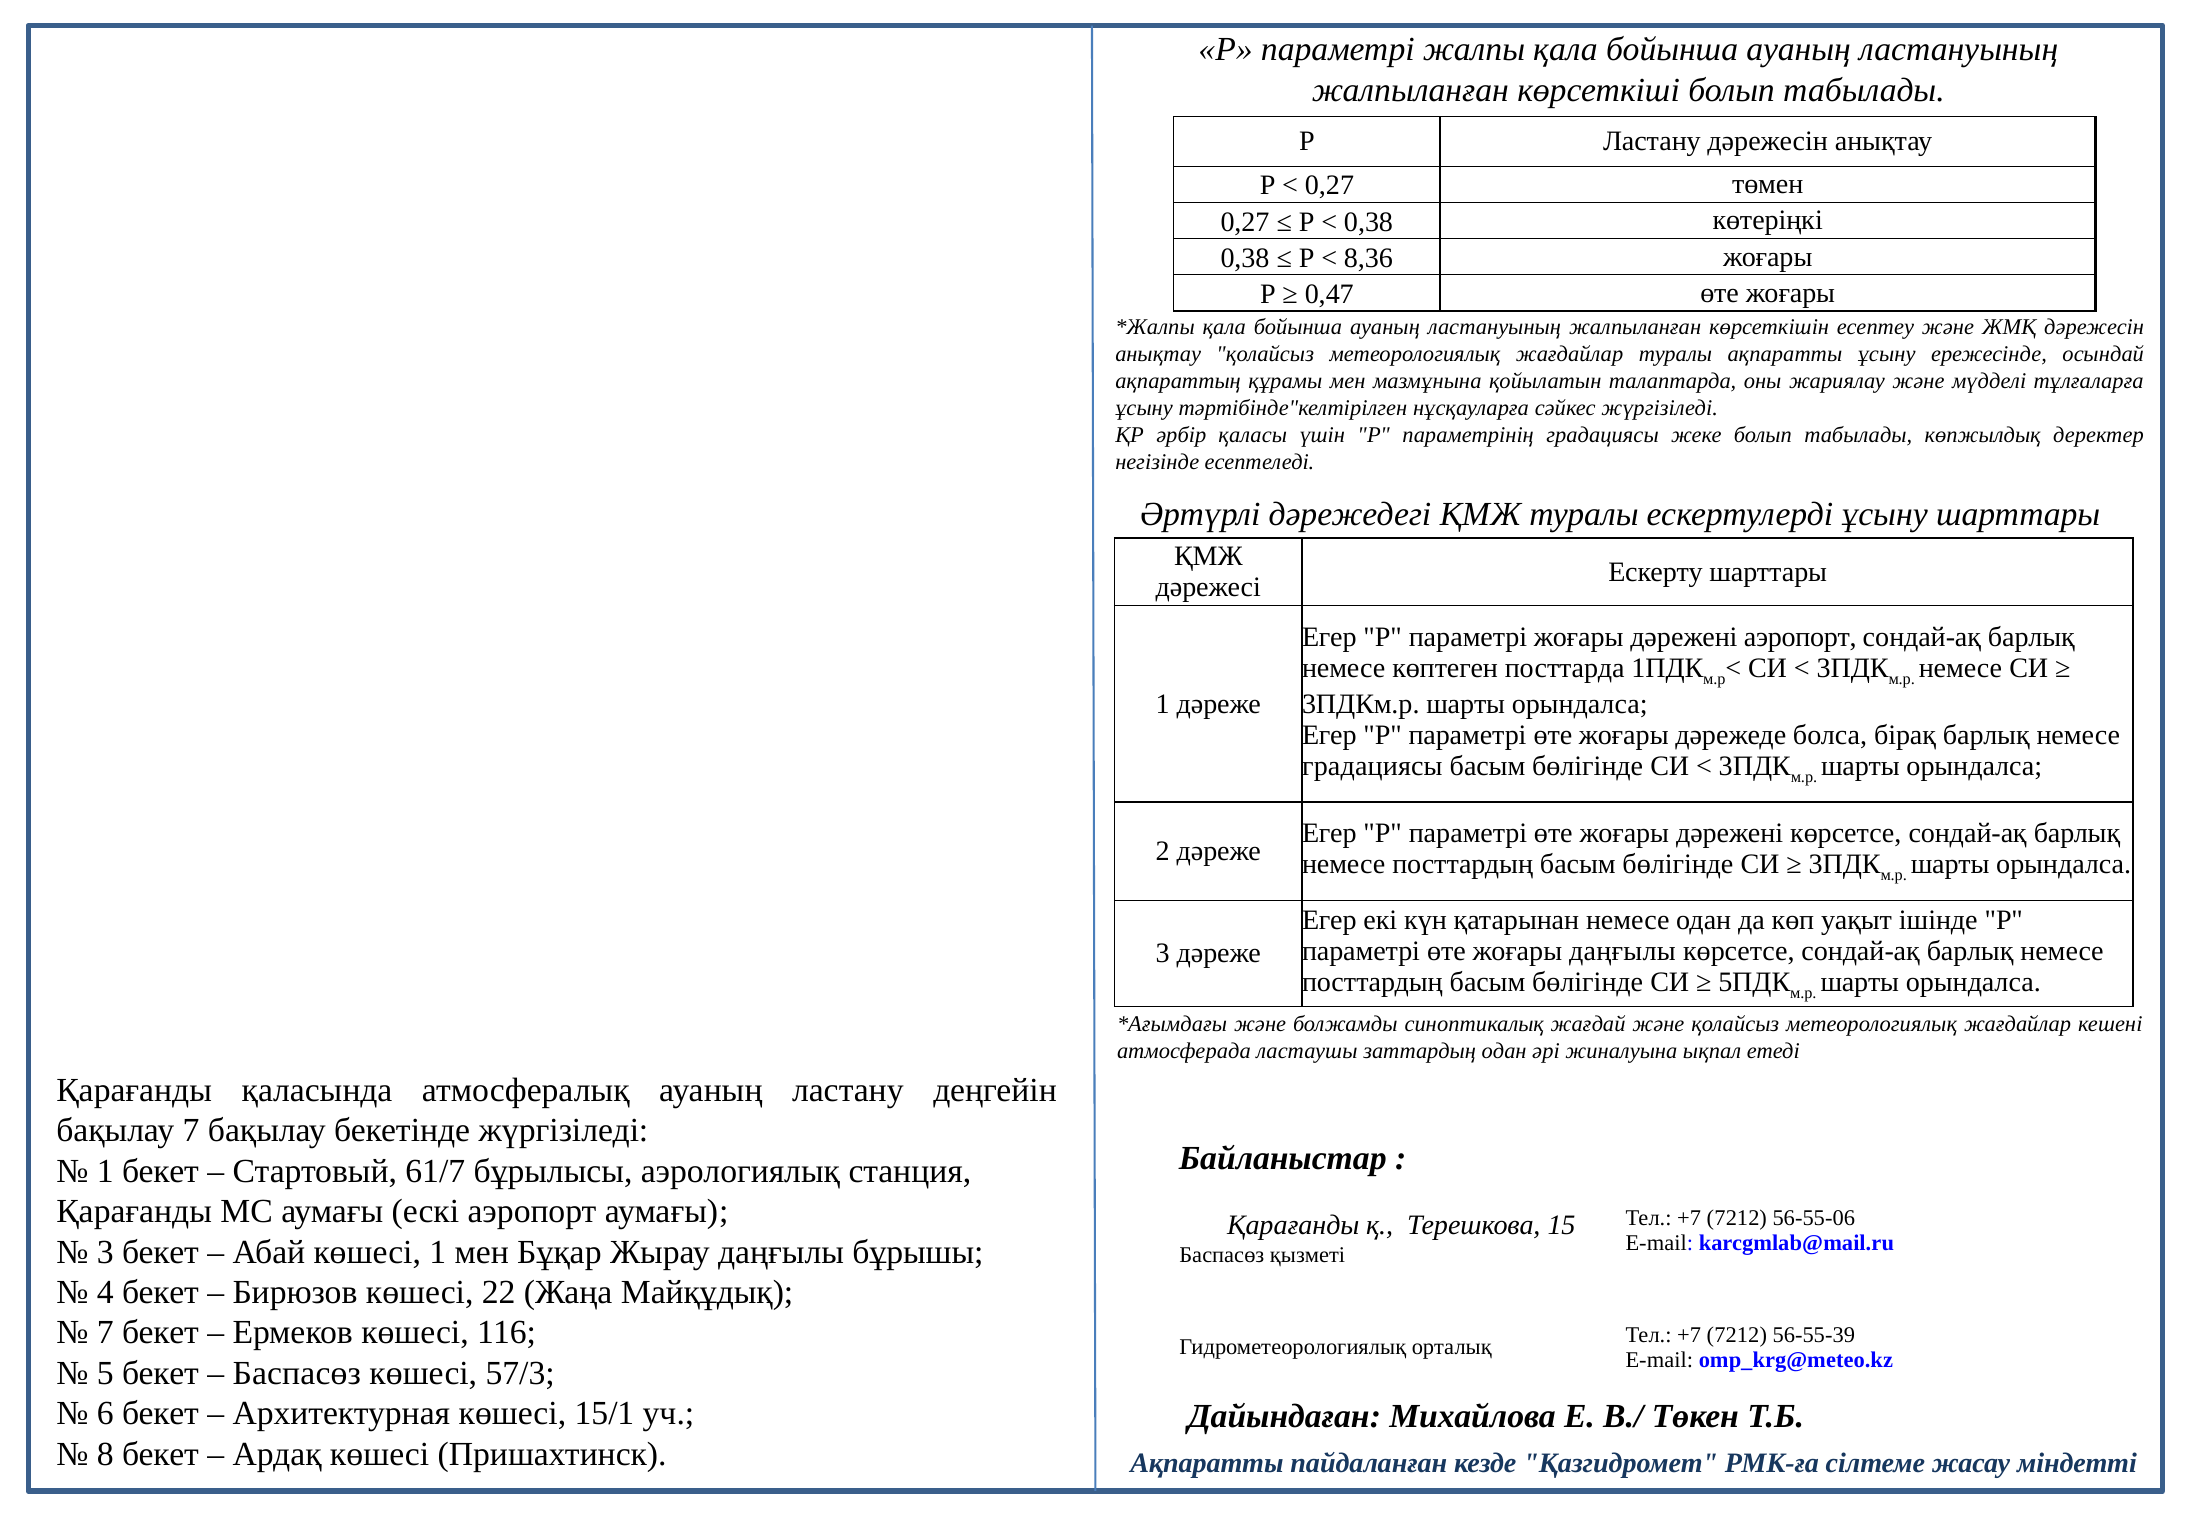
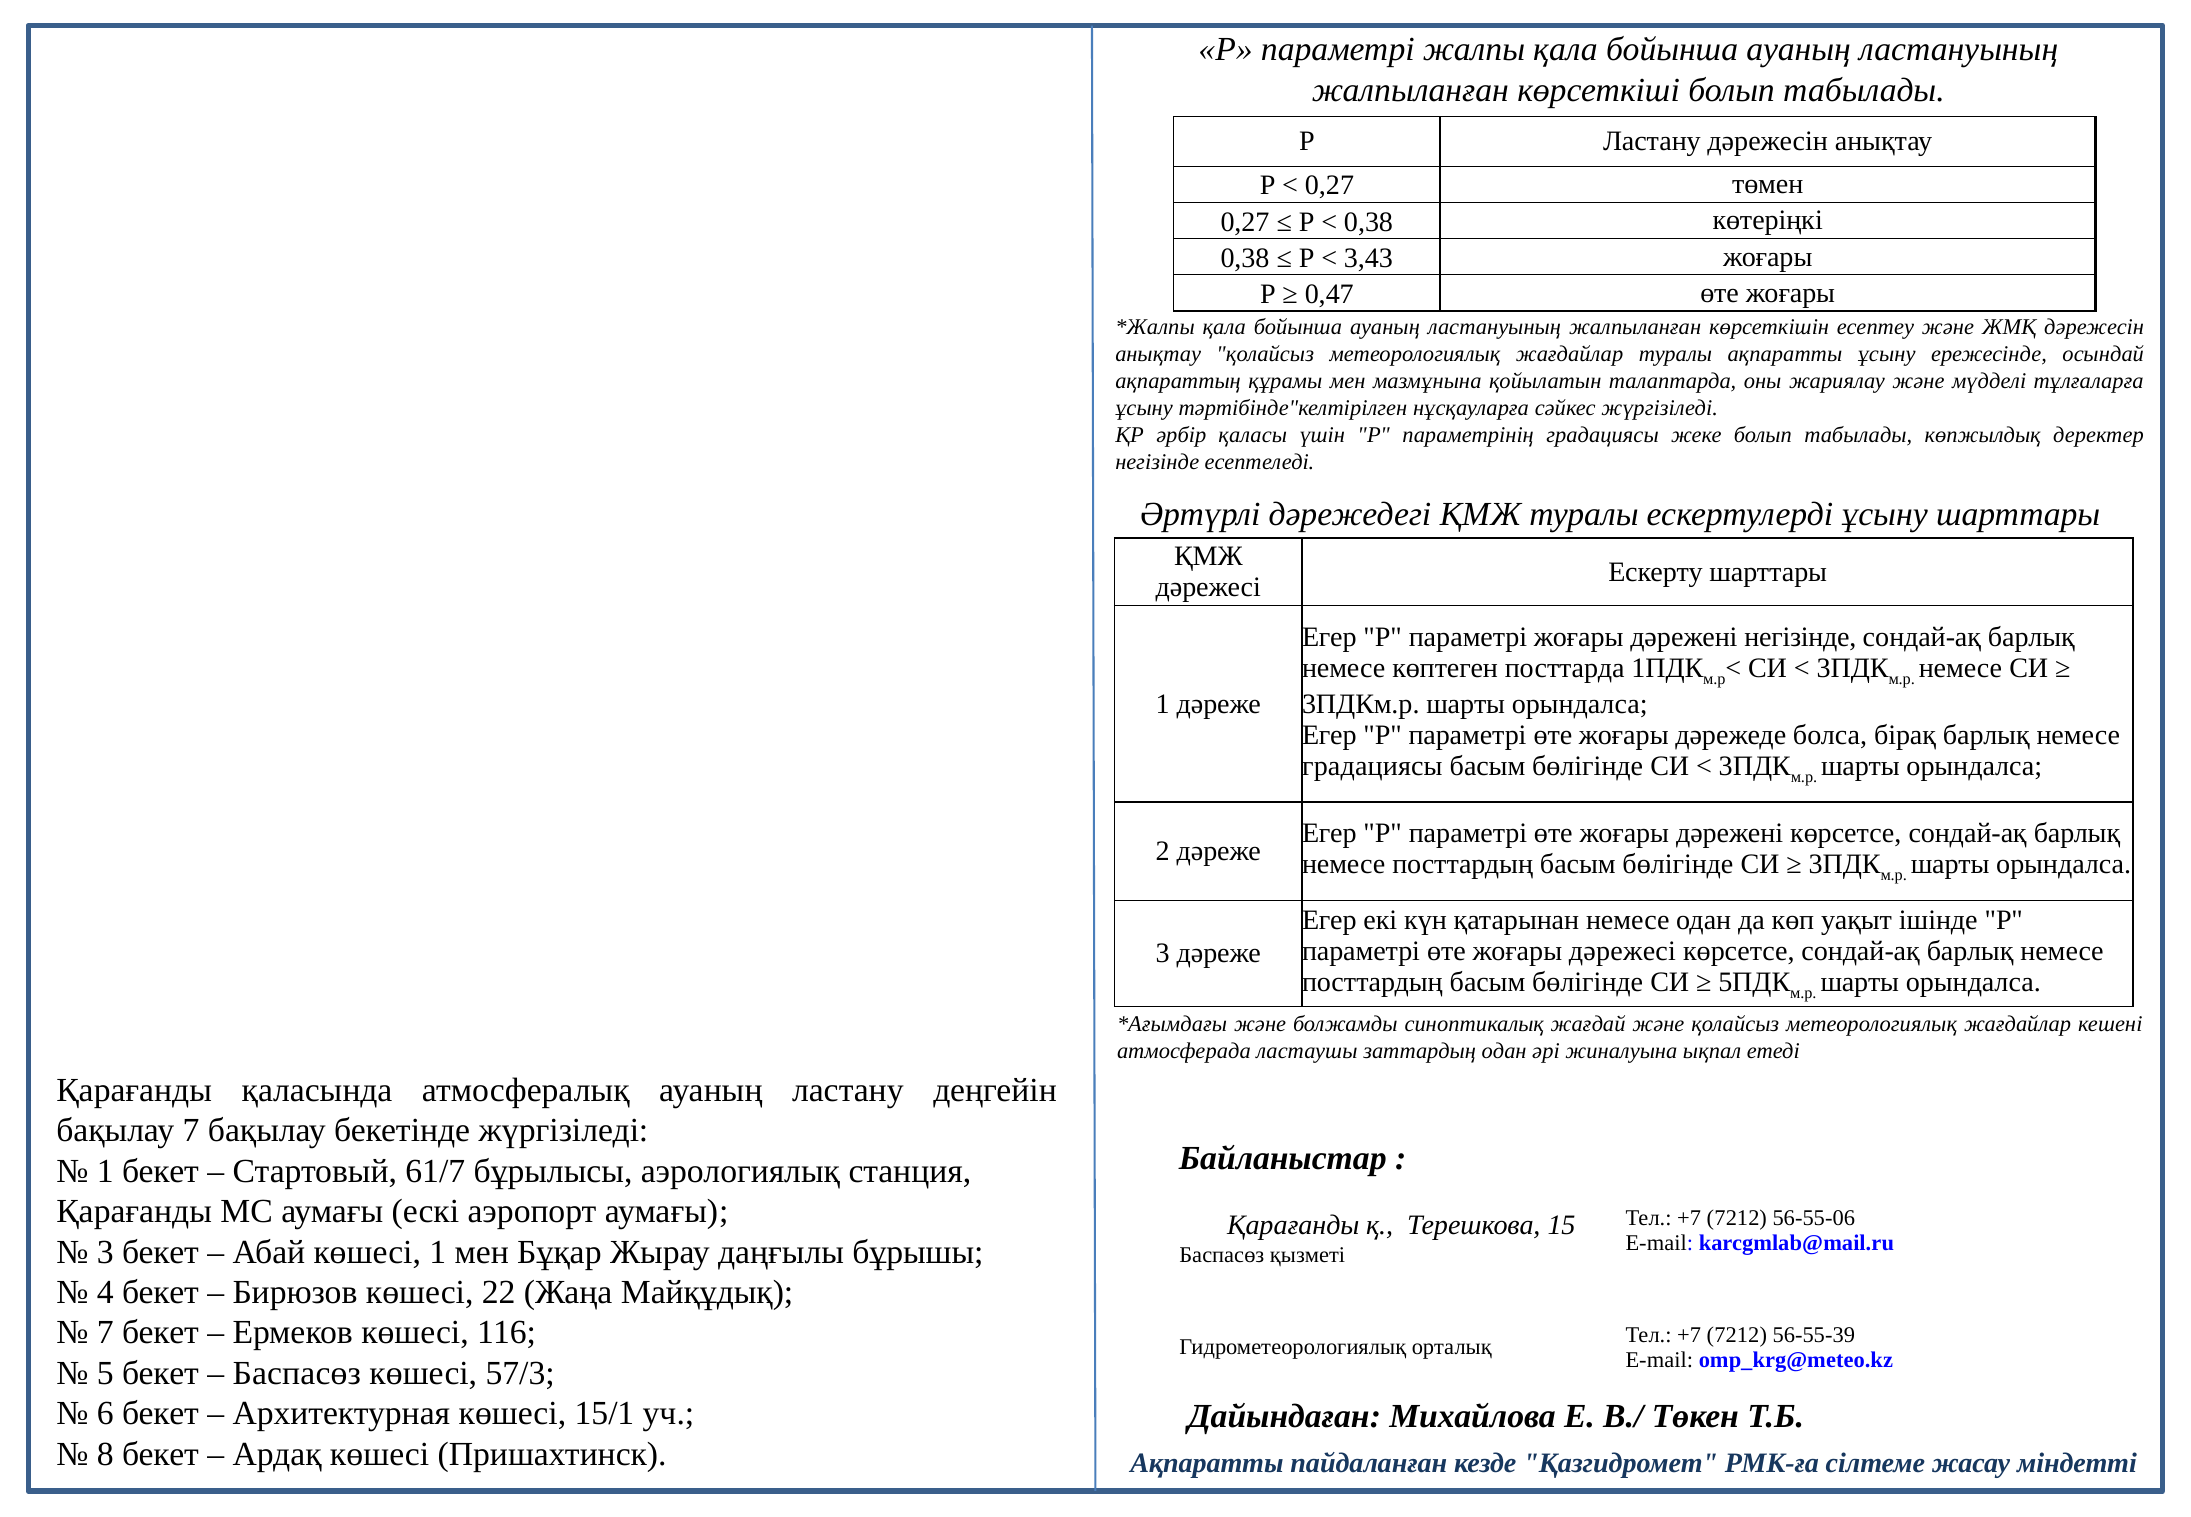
8,36: 8,36 -> 3,43 (1368, 258)
дәрежені аэропорт: аэропорт -> негізінде (1800, 637)
жоғары даңғылы: даңғылы -> дәрежесі (1622, 951)
